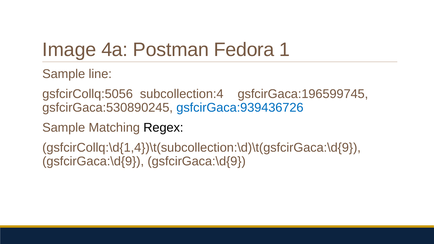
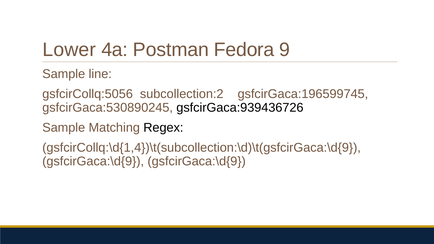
Image: Image -> Lower (69, 50)
1: 1 -> 9 (285, 50)
subcollection:4: subcollection:4 -> subcollection:2 (182, 94)
gsfcirGaca:939436726 colour: blue -> black (240, 108)
